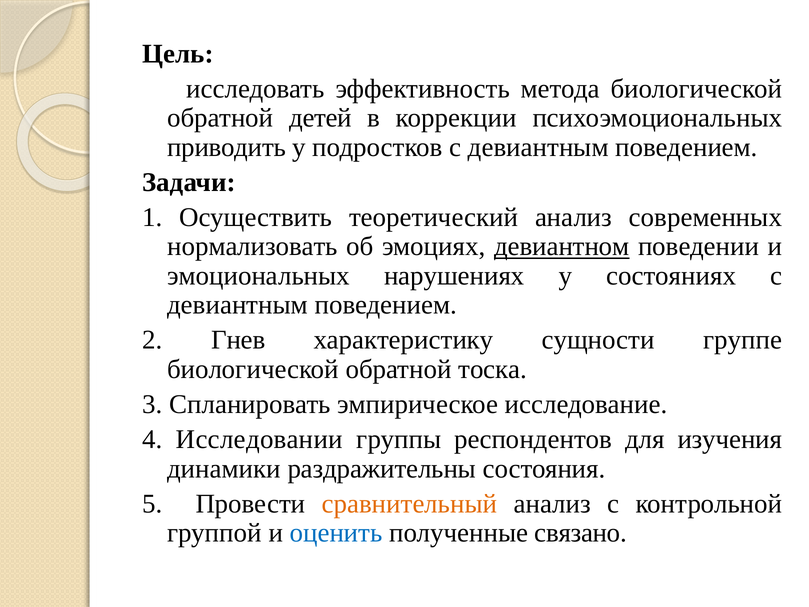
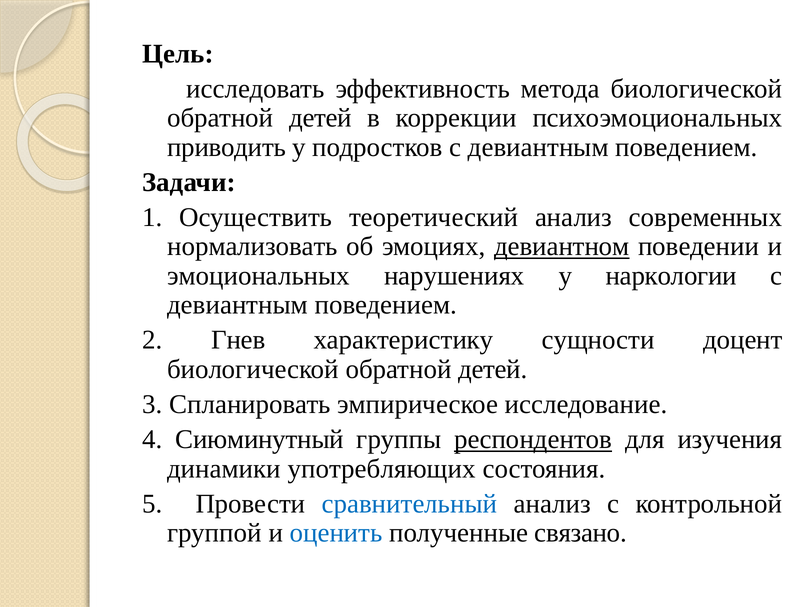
состояниях: состояниях -> наркологии (671, 276)
группе: группе -> доцент (743, 340)
тоска: тоска -> детей (493, 369)
Исследовании: Исследовании -> Сиюминутный (260, 439)
респондентов underline: none -> present (533, 439)
раздражительны: раздражительны -> употребляющих (382, 468)
сравнительный colour: orange -> blue (409, 504)
